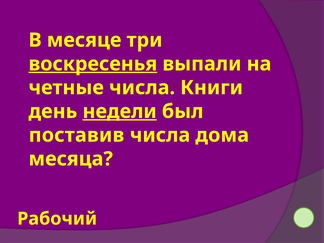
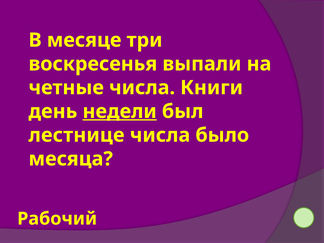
воскресенья underline: present -> none (93, 64)
поставив: поставив -> лестнице (77, 135)
дома: дома -> было (222, 135)
